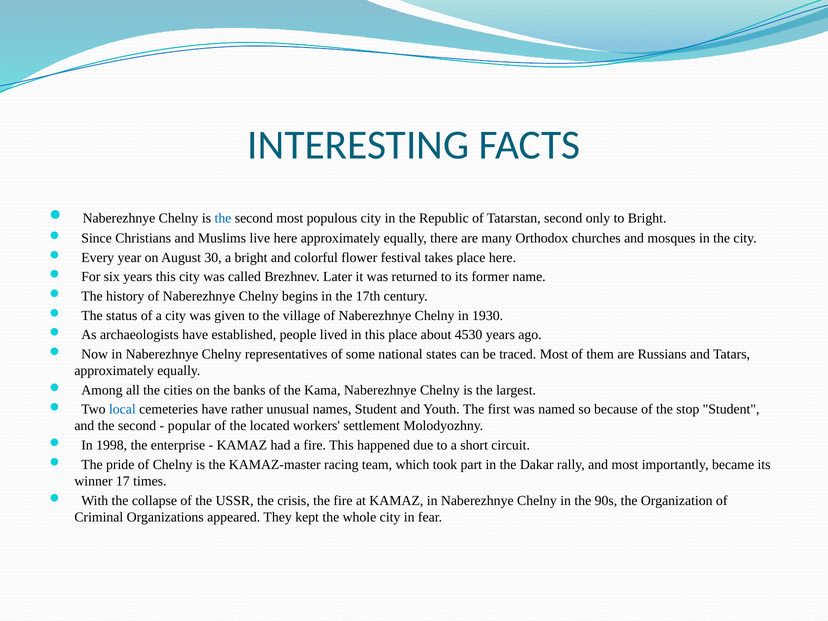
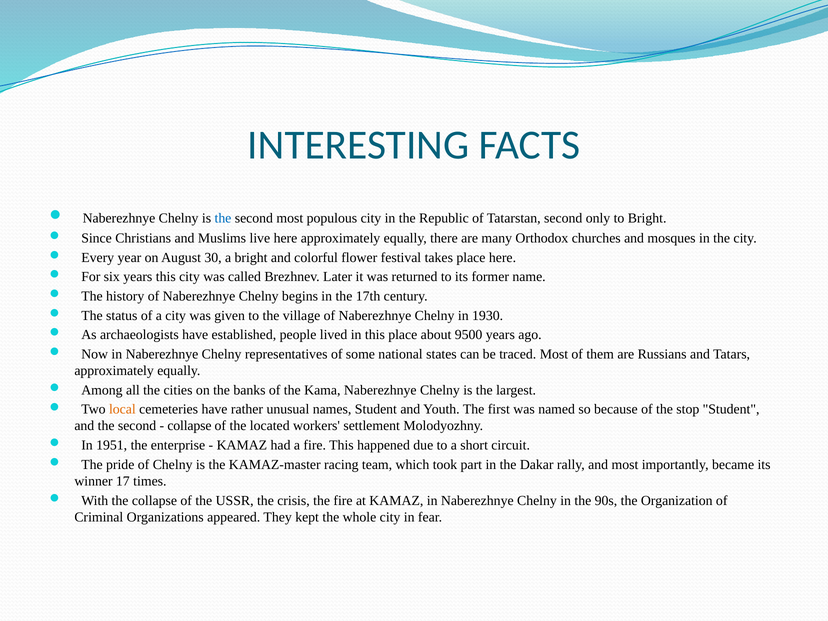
4530: 4530 -> 9500 (469, 335)
local colour: blue -> orange (122, 409)
popular: popular -> collapse (189, 426)
1998: 1998 -> 1951 (112, 445)
